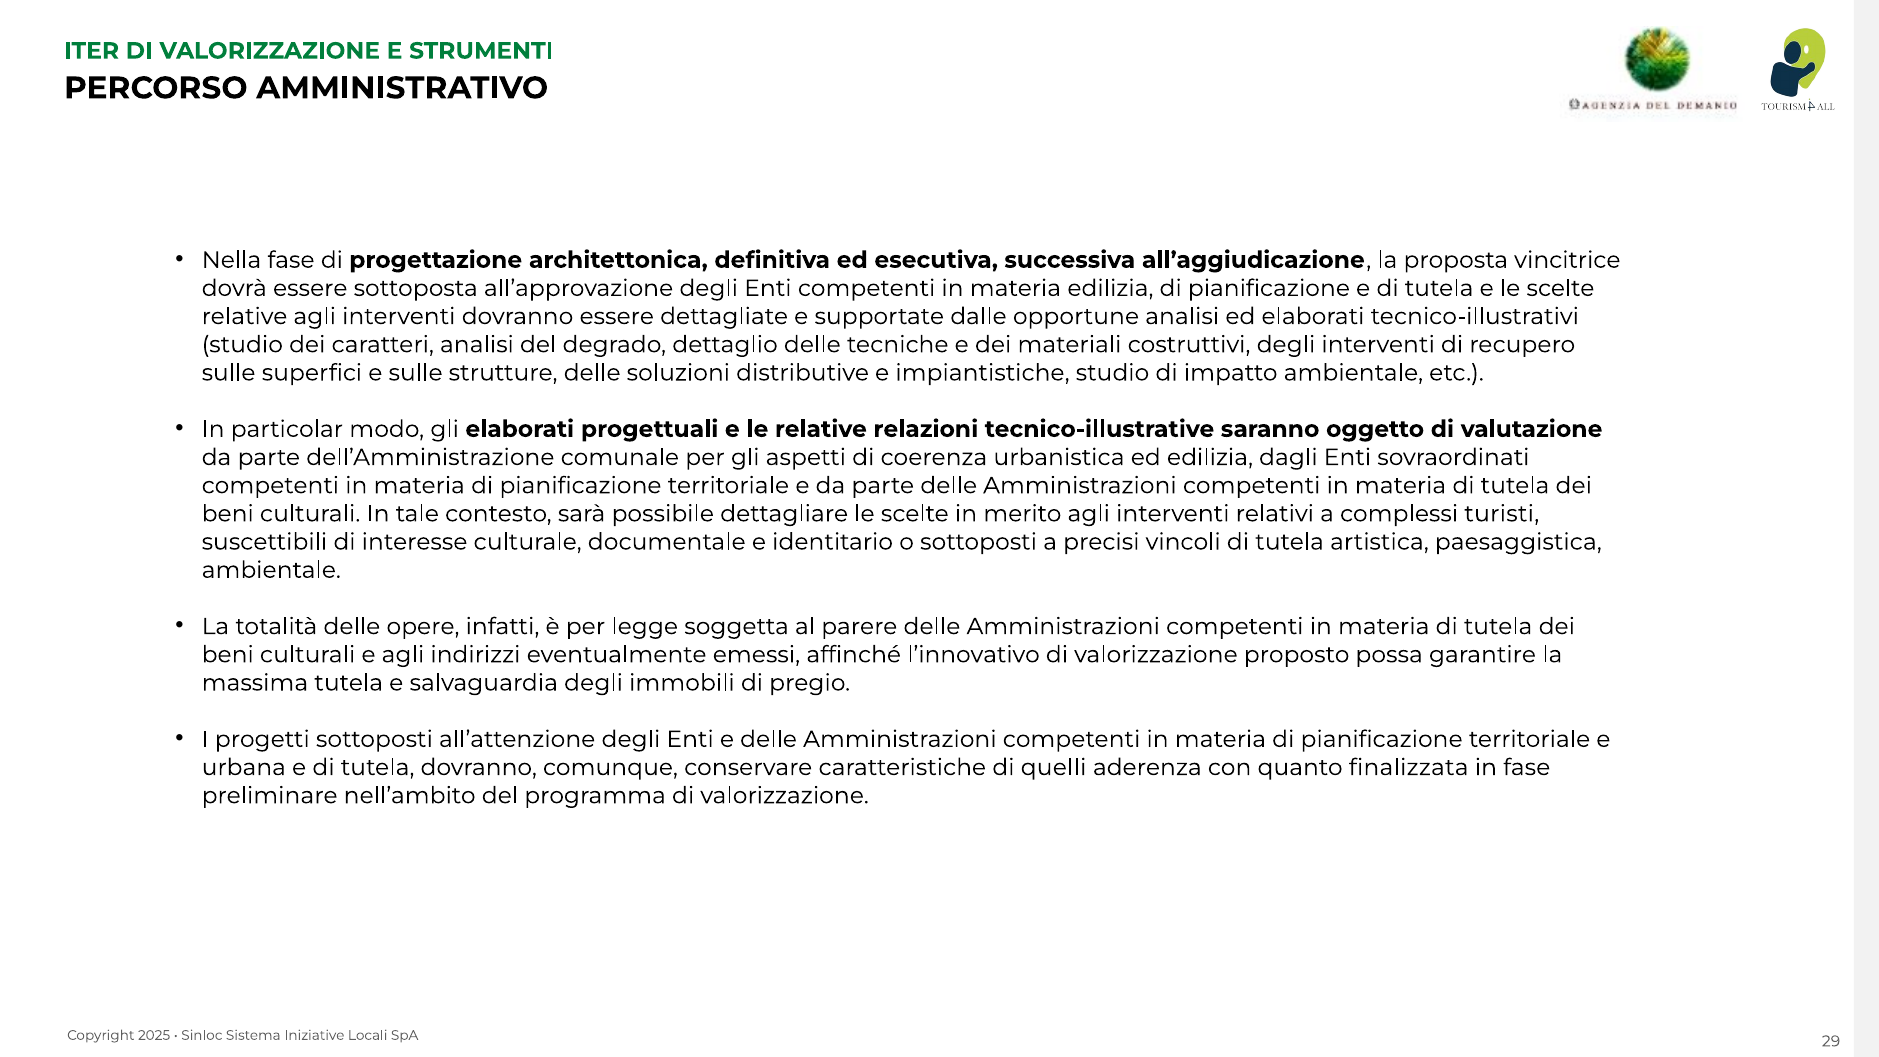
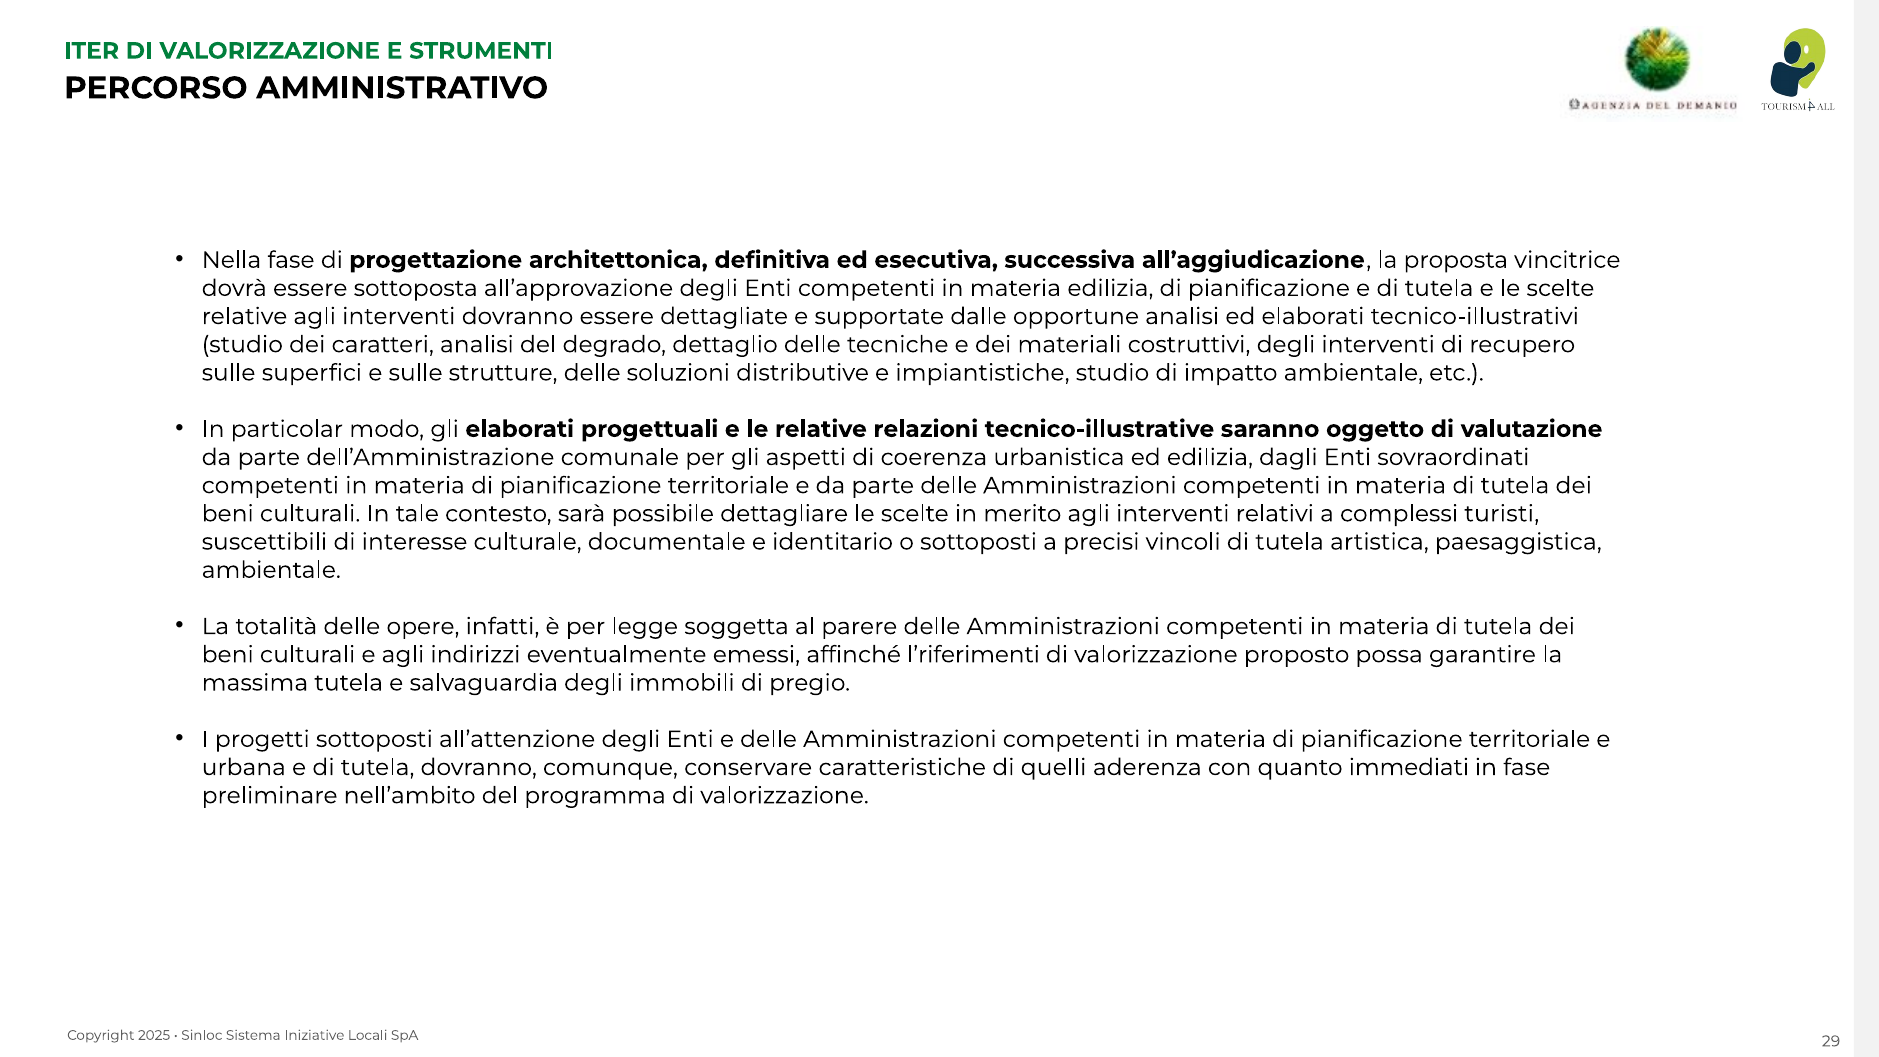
l’innovativo: l’innovativo -> l’riferimenti (974, 655)
finalizzata: finalizzata -> immediati (1409, 767)
